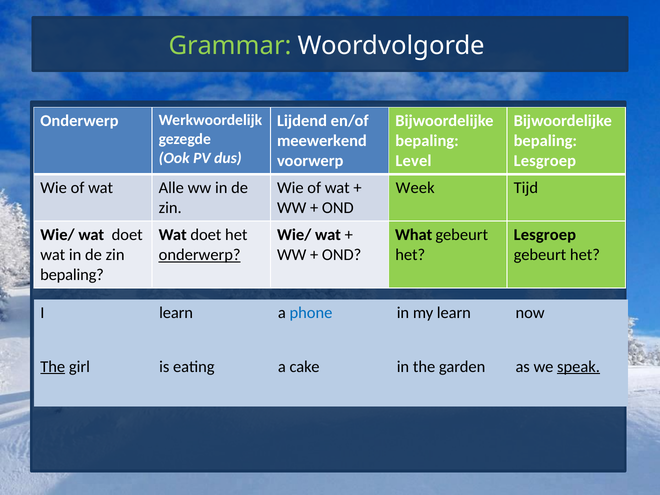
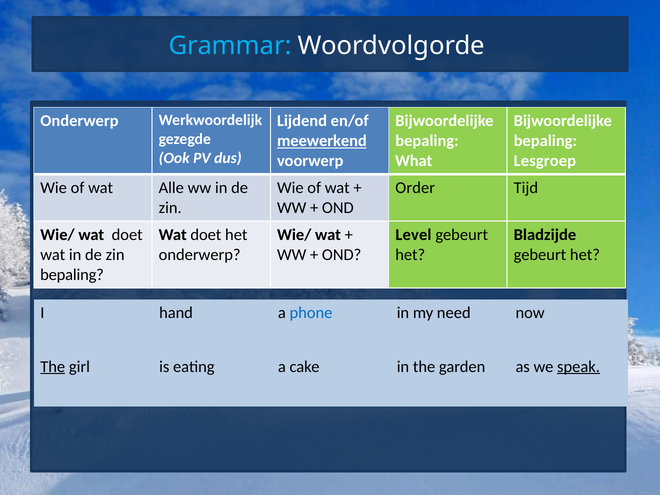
Grammar colour: light green -> light blue (230, 46)
meewerkend underline: none -> present (322, 141)
Level: Level -> What (414, 161)
Week: Week -> Order (415, 188)
What: What -> Level (413, 235)
Lesgroep: Lesgroep -> Bladzijde (545, 235)
onderwerp underline: present -> none (200, 255)
I learn: learn -> hand (176, 313)
my learn: learn -> need (454, 313)
